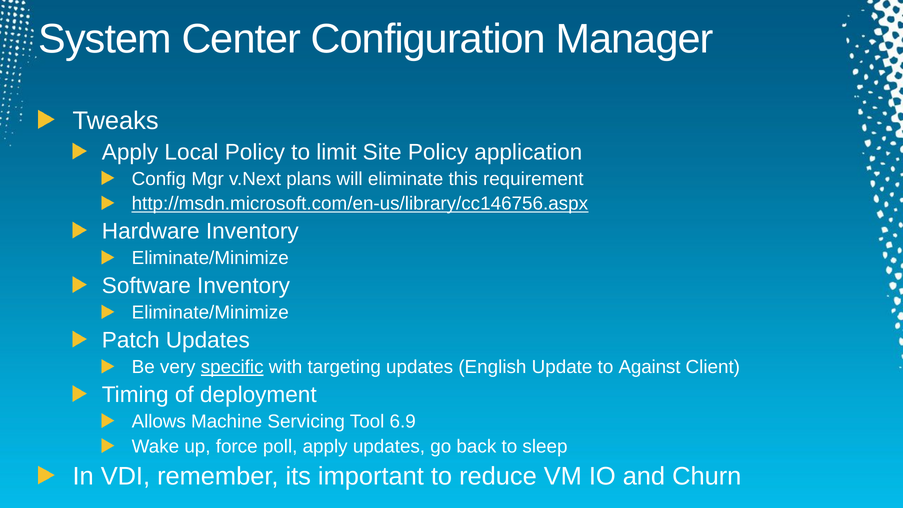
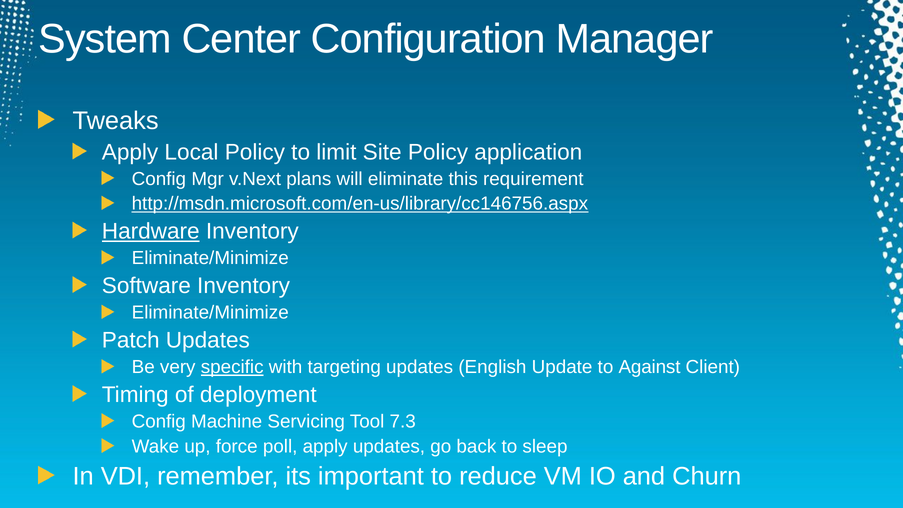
Hardware underline: none -> present (151, 231)
Allows: Allows -> Config (159, 422)
6.9: 6.9 -> 7.3 (403, 422)
